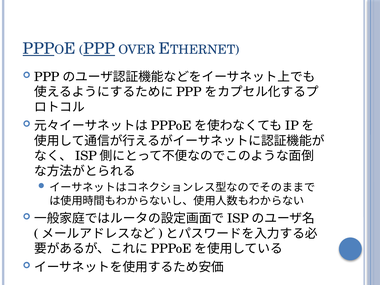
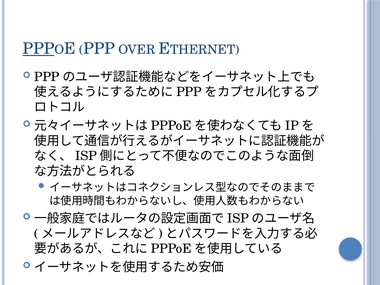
PPP underline: present -> none (99, 49)
